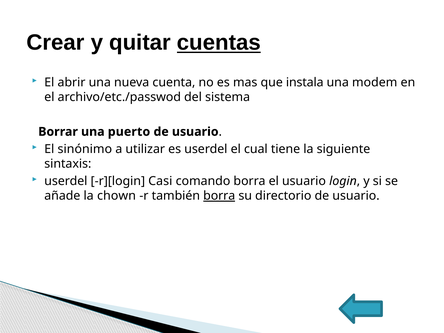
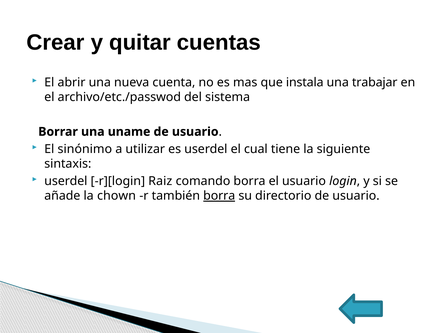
cuentas underline: present -> none (219, 43)
modem: modem -> trabajar (375, 82)
puerto: puerto -> uname (129, 132)
Casi: Casi -> Raiz (160, 181)
